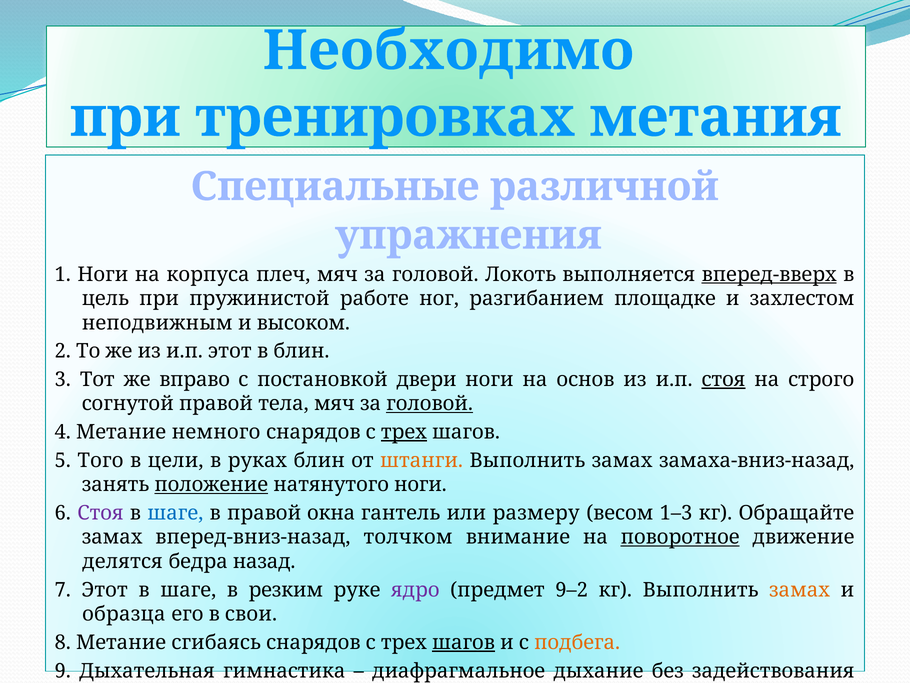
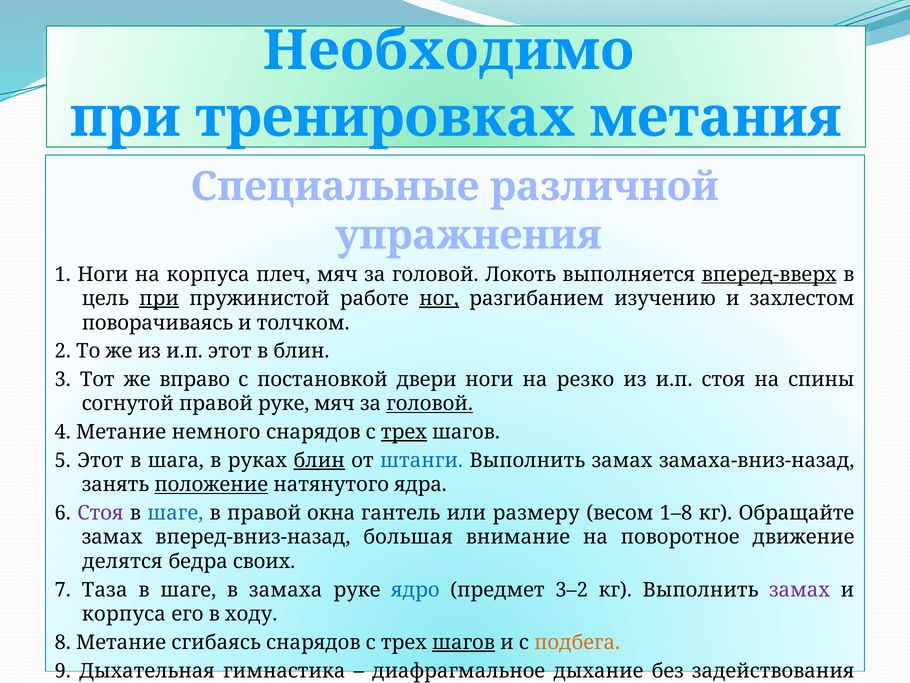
при underline: none -> present (159, 298)
ног underline: none -> present (439, 298)
площадке: площадке -> изучению (665, 298)
неподвижным: неподвижным -> поворачиваясь (157, 323)
высоком: высоком -> толчком (303, 323)
основ: основ -> резко (585, 379)
стоя underline: present -> none (723, 379)
строго: строго -> спины (821, 379)
правой тела: тела -> руке (284, 404)
5 Того: Того -> Этот (100, 460)
цели: цели -> шага (176, 460)
блин underline: none -> present (319, 460)
штанги colour: orange -> blue (422, 460)
натянутого ноги: ноги -> ядра (420, 484)
1–3: 1–3 -> 1–8 (676, 513)
толчком: толчком -> большая (408, 537)
поворотное underline: present -> none (680, 537)
назад: назад -> своих (264, 561)
7 Этот: Этот -> Таза (105, 589)
резким: резким -> замаха (286, 589)
ядро colour: purple -> blue (415, 589)
9–2: 9–2 -> 3–2 (572, 589)
замах colour: orange -> purple (800, 589)
образца: образца -> корпуса (124, 614)
свои: свои -> ходу (251, 614)
